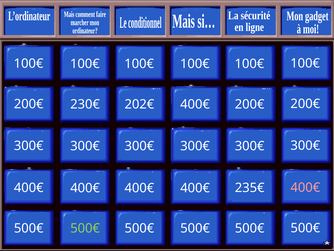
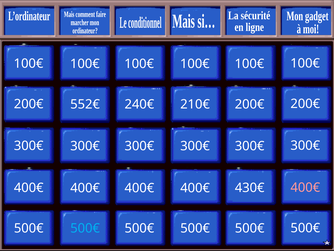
230€: 230€ -> 552€ (85, 104)
202€: 202€ -> 240€ (139, 104)
400€: 400€ -> 210€ (195, 104)
235€: 235€ -> 430€ (250, 188)
500€ colour: light green -> light blue (85, 228)
